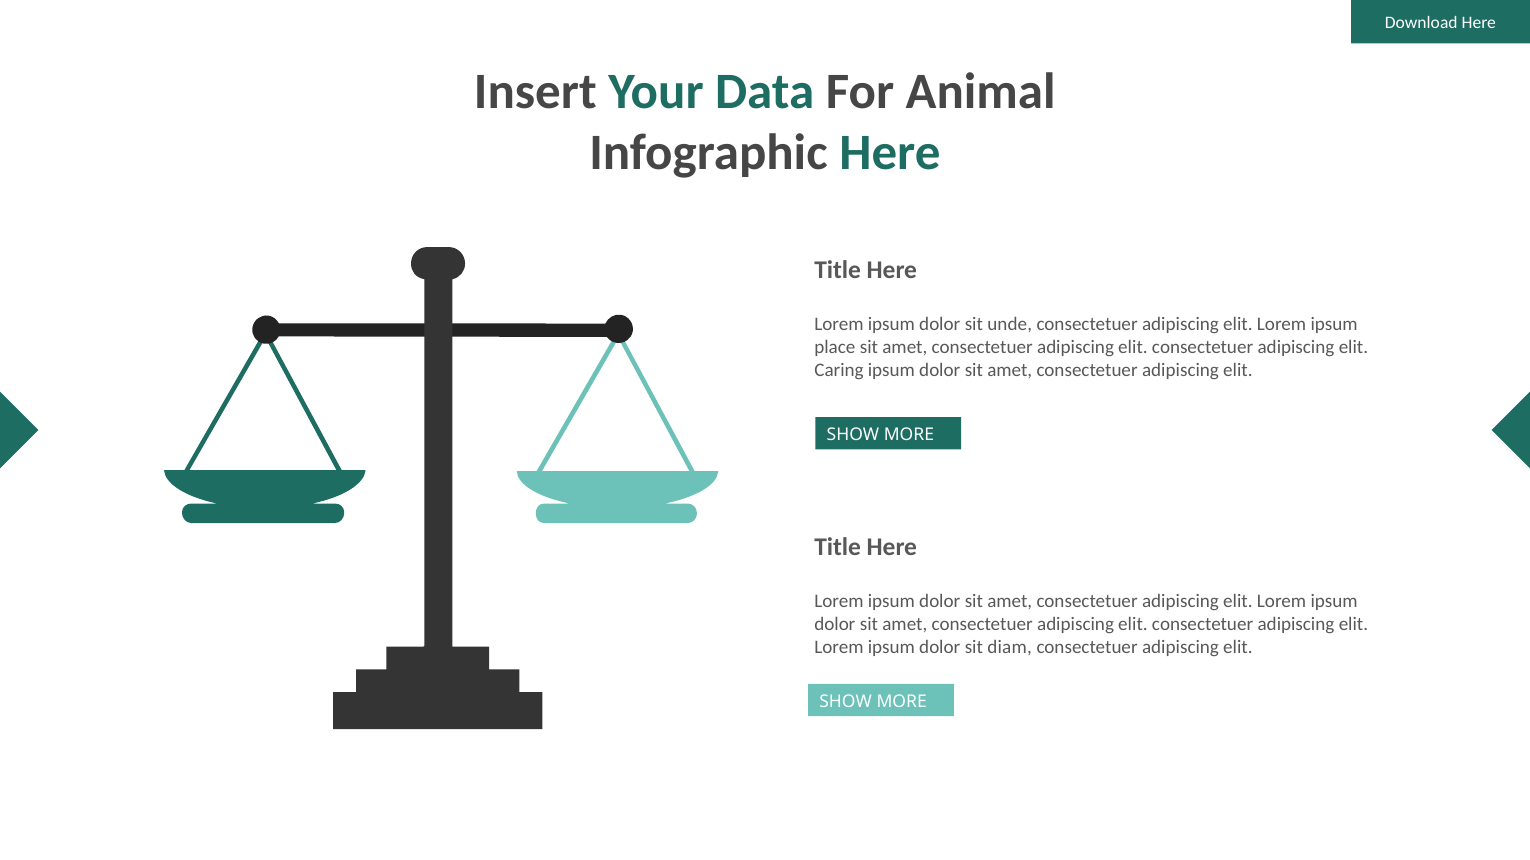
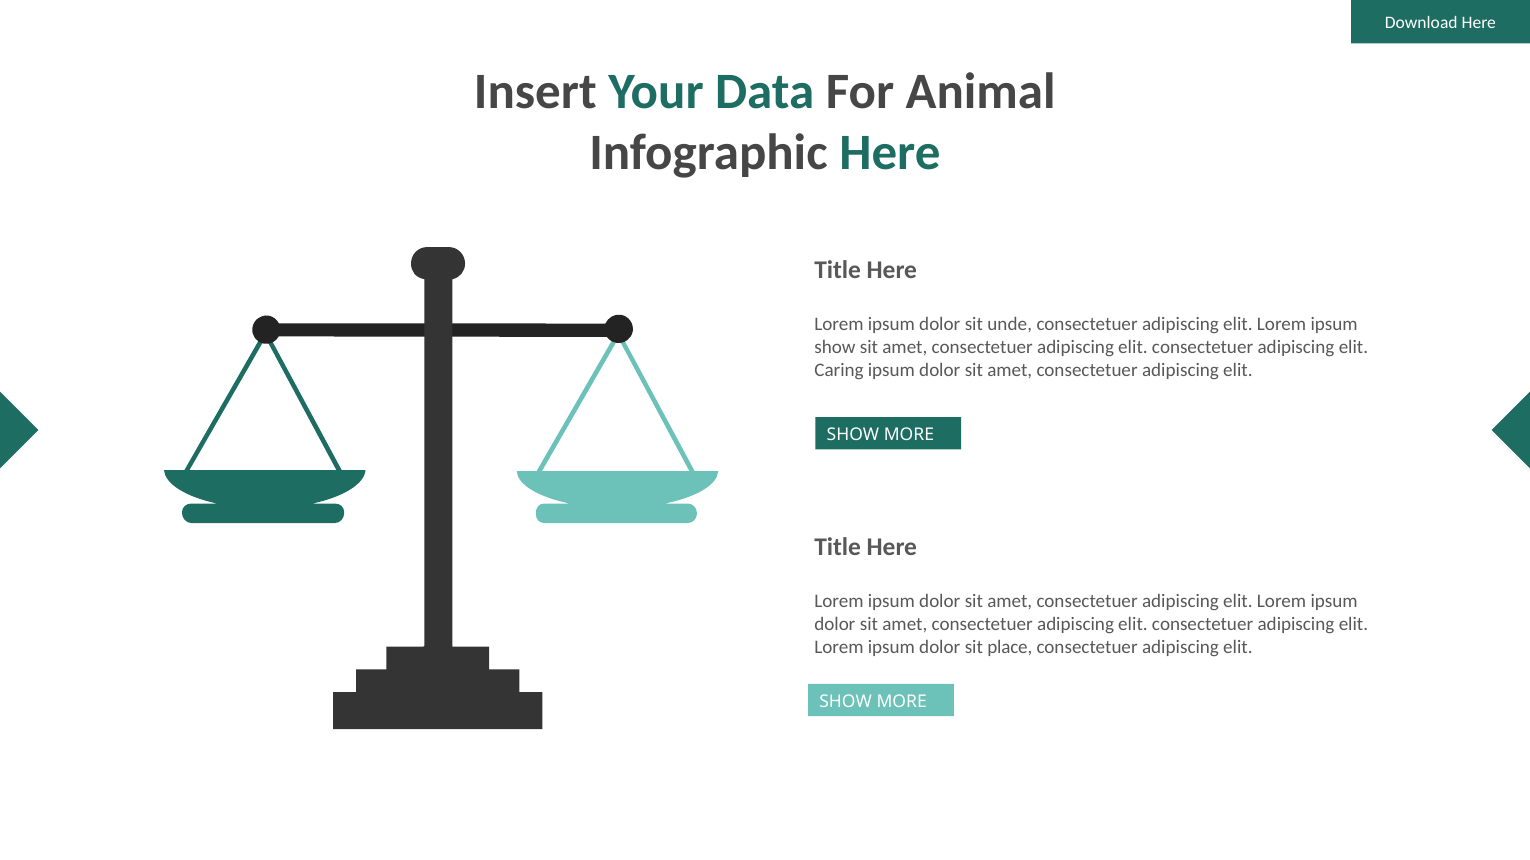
place: place -> show (835, 347)
diam: diam -> place (1010, 647)
